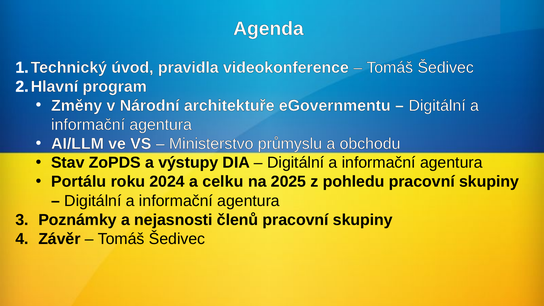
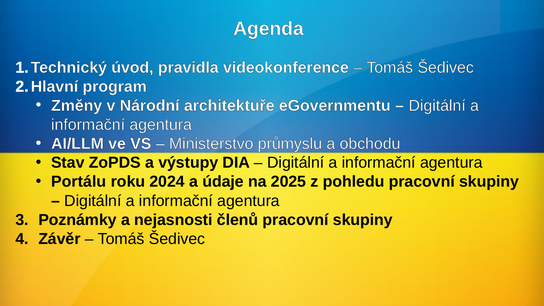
celku: celku -> údaje (223, 182)
